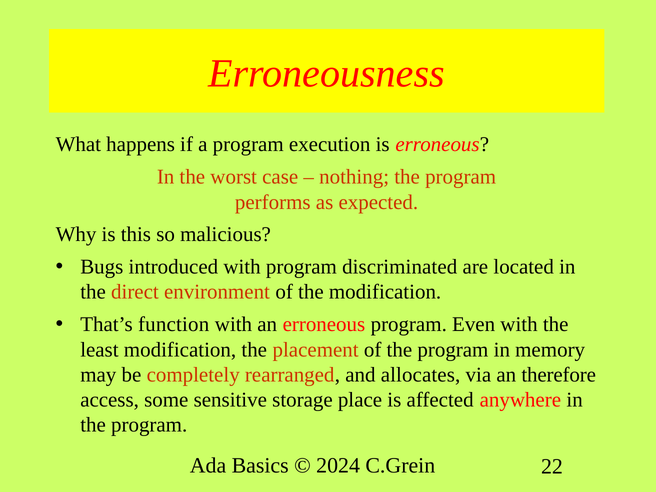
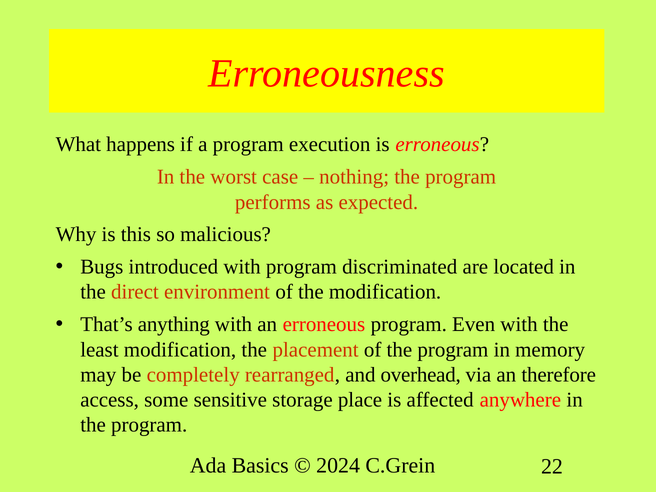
function: function -> anything (174, 324)
allocates: allocates -> overhead (421, 375)
